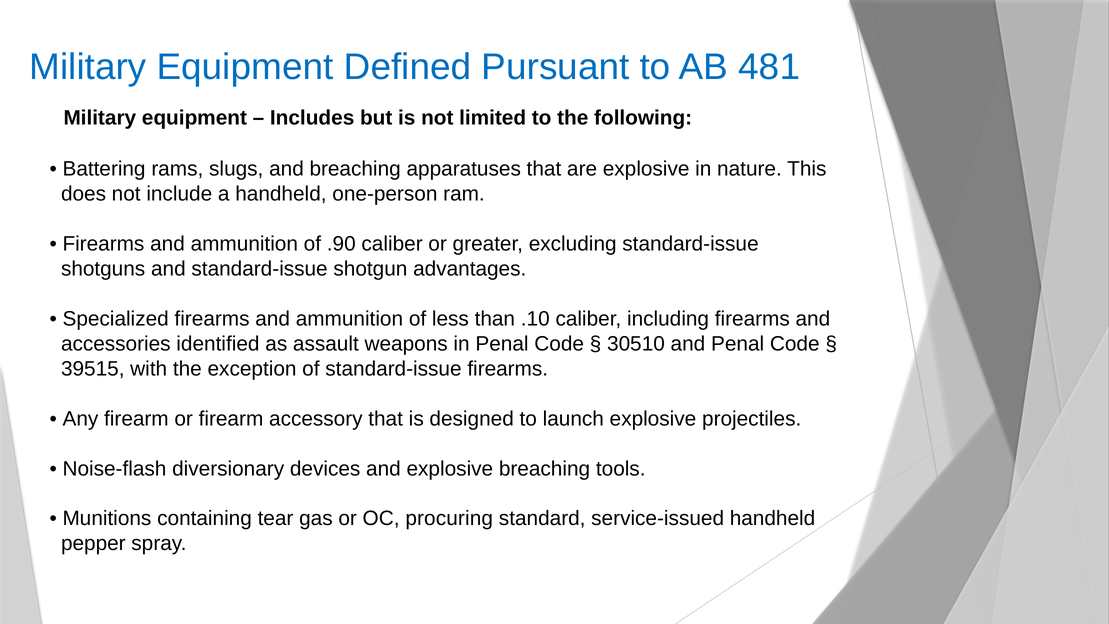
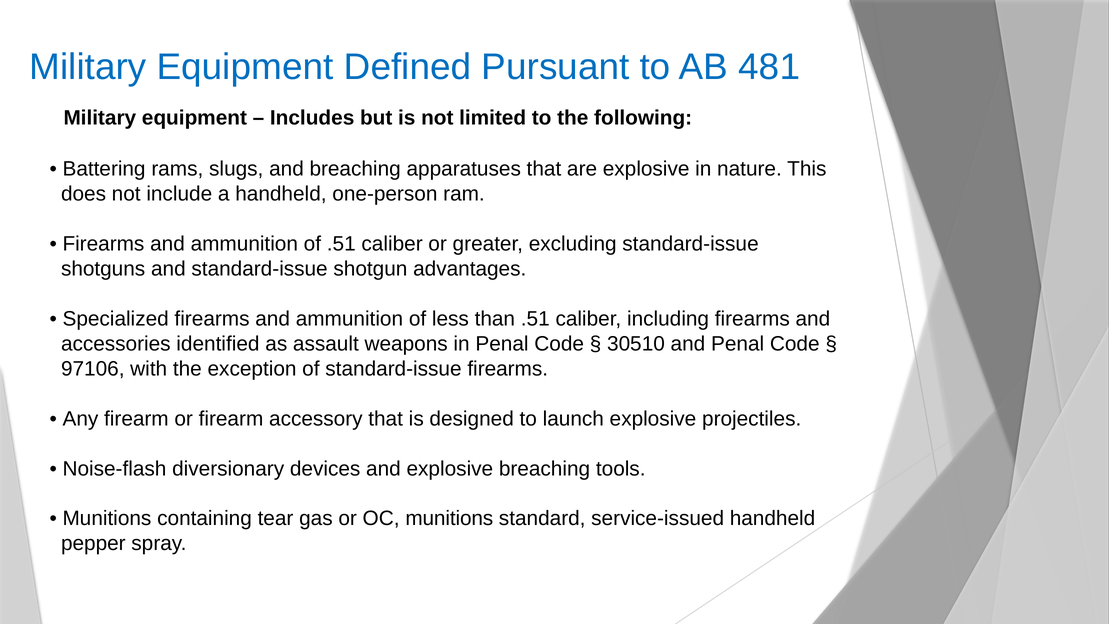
of .90: .90 -> .51 (341, 244)
than .10: .10 -> .51 (535, 319)
39515: 39515 -> 97106 (93, 369)
OC procuring: procuring -> munitions (449, 518)
